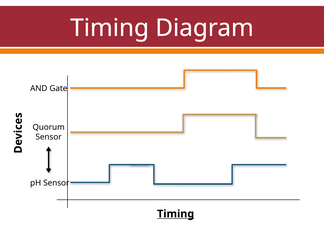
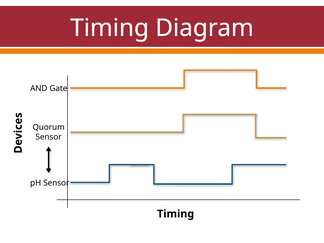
Timing underline: present -> none (176, 214)
